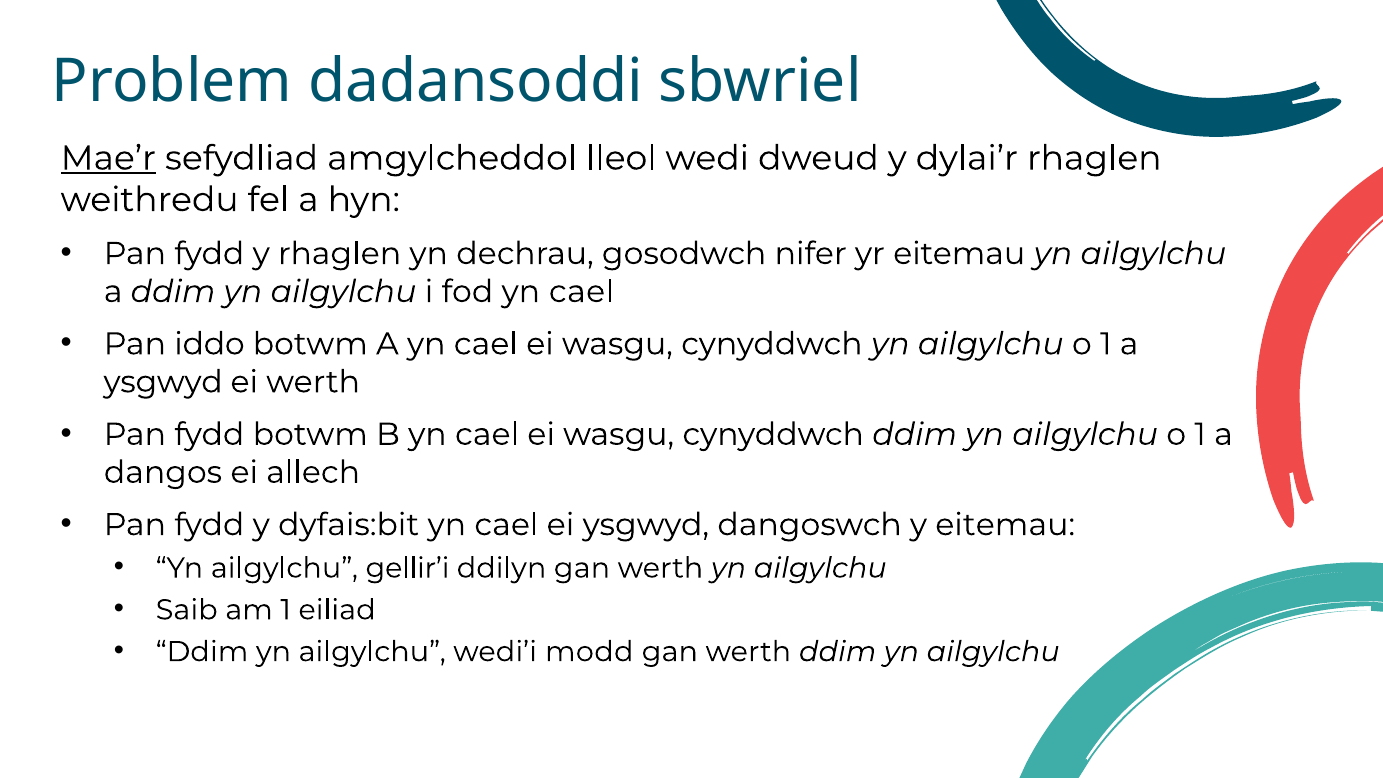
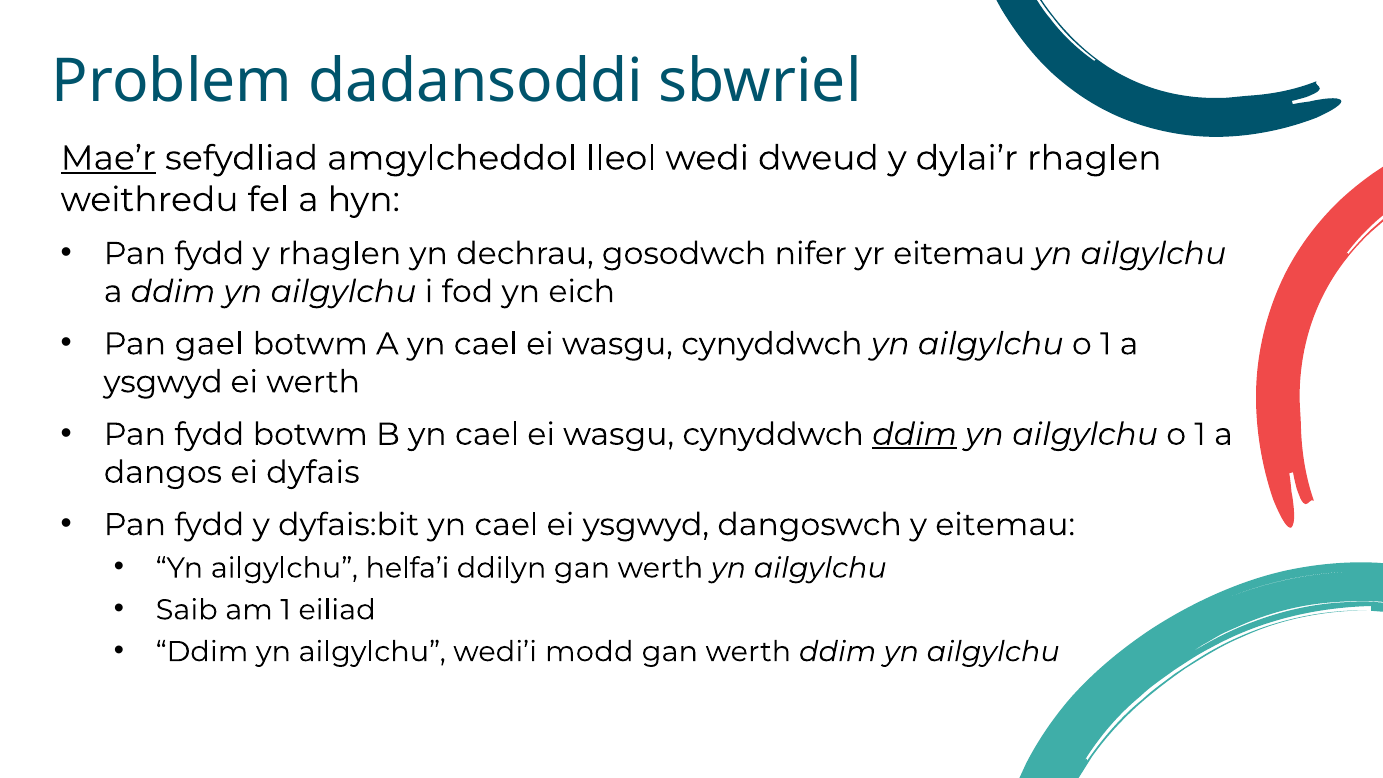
fod yn cael: cael -> eich (582, 292)
iddo: iddo -> gael (209, 344)
ddim underline: none -> present (915, 434)
allech: allech -> dyfais (313, 472)
gellir’i: gellir’i -> helfa’i (407, 568)
